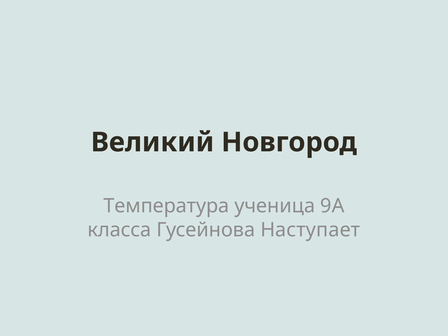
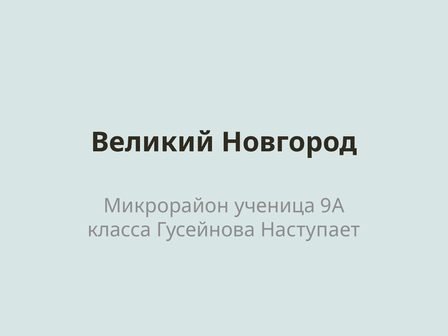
Температура: Температура -> Микрорайон (166, 206)
